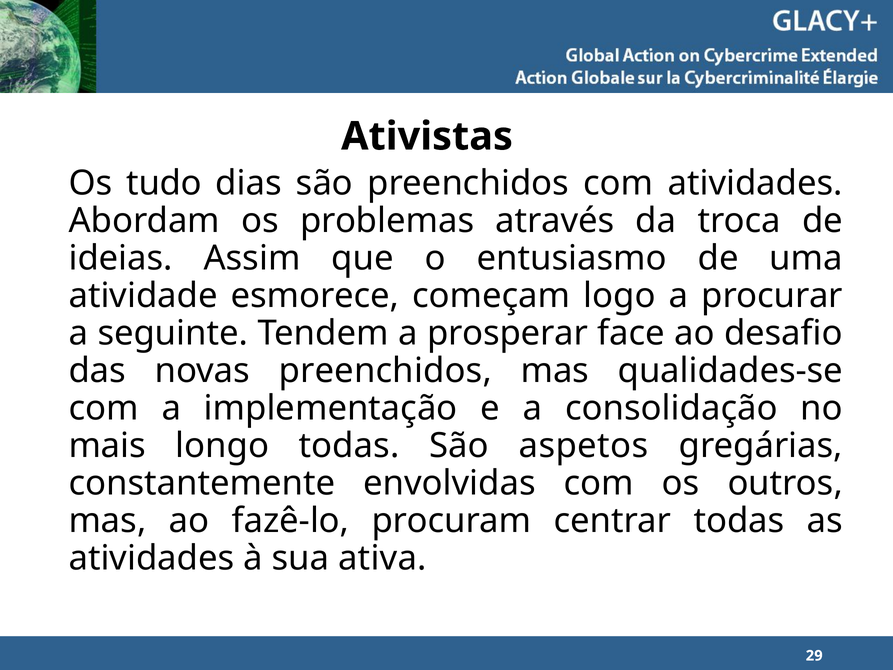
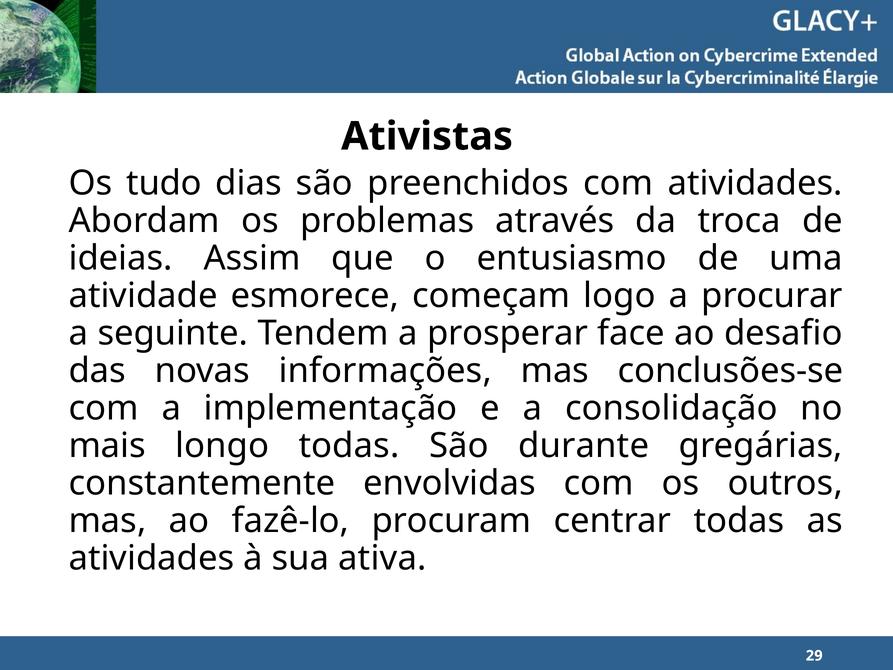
novas preenchidos: preenchidos -> informações (385, 371)
qualidades-se: qualidades-se -> conclusões-se (730, 371)
aspetos: aspetos -> durante (584, 446)
